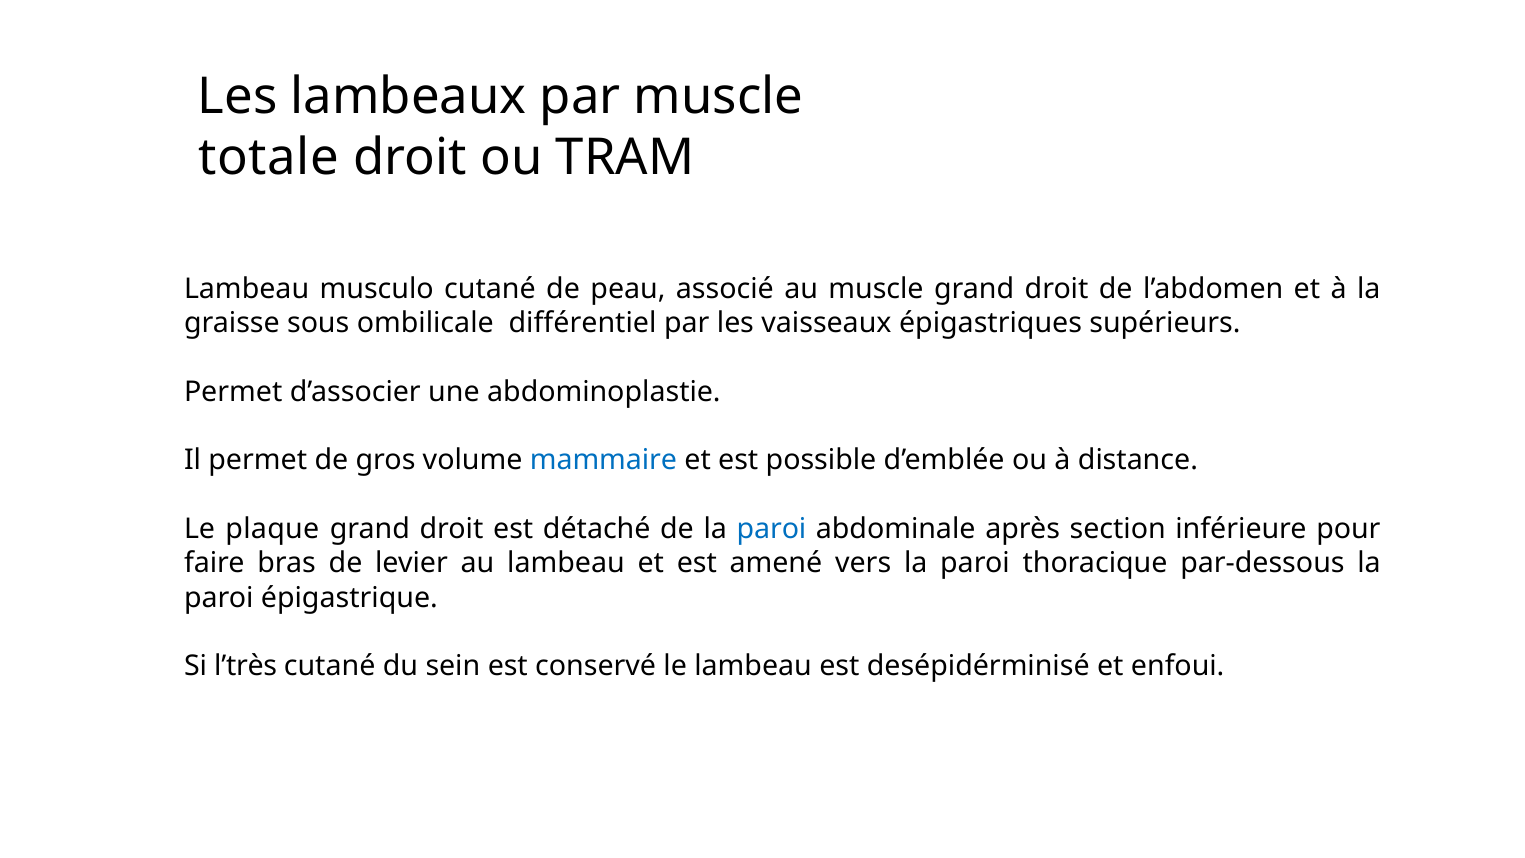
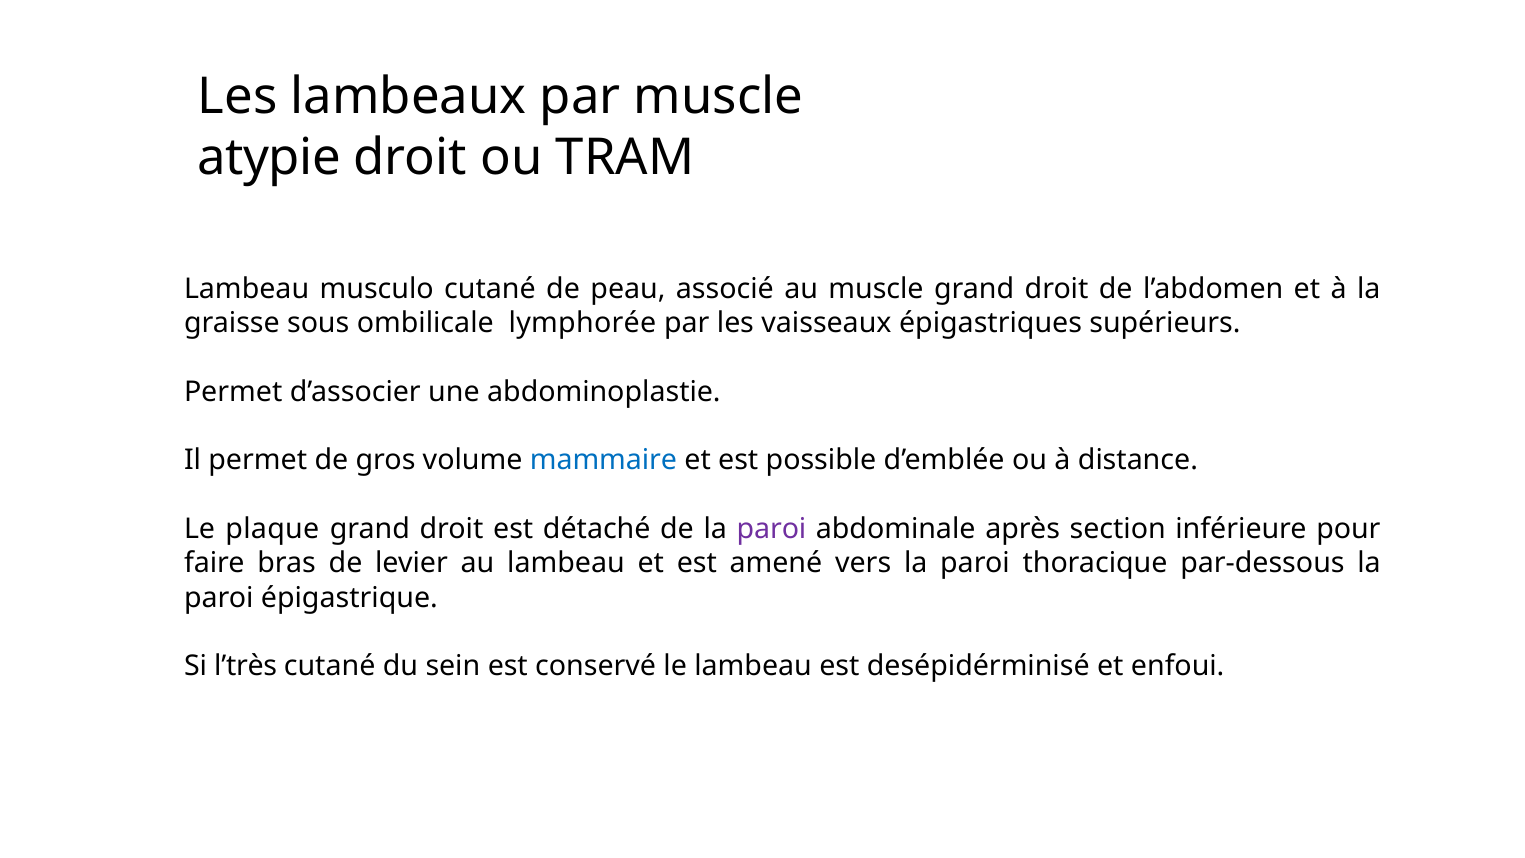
totale: totale -> atypie (269, 158)
différentiel: différentiel -> lymphorée (582, 323)
paroi colour: blue -> purple (772, 529)
